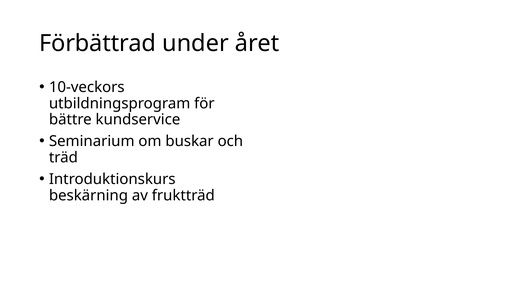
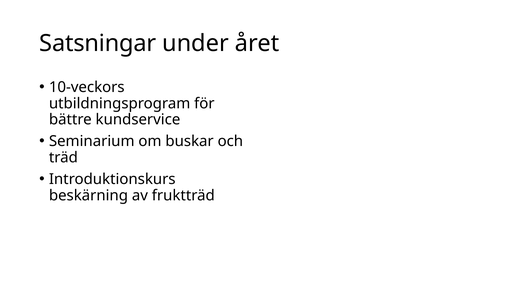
Förbättrad: Förbättrad -> Satsningar (98, 43)
